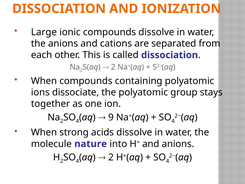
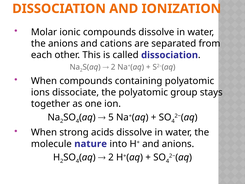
Large: Large -> Molar (44, 32)
9: 9 -> 5 (111, 117)
